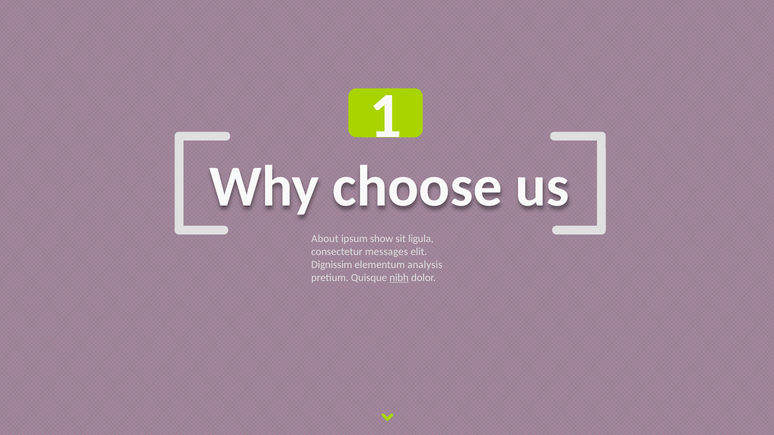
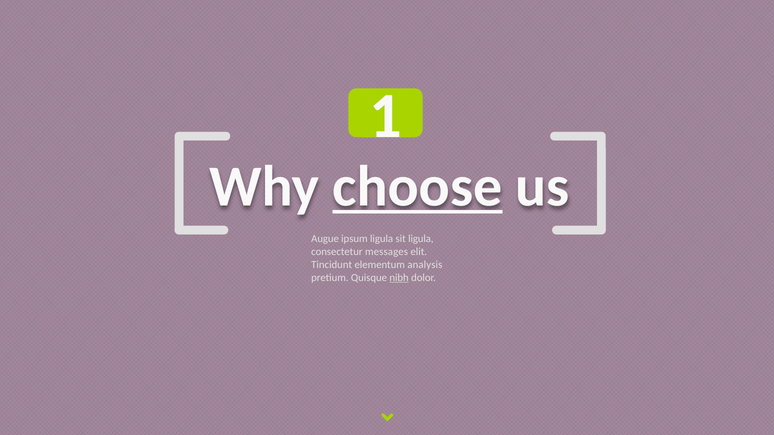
choose underline: none -> present (417, 187)
About: About -> Augue (325, 239)
ipsum show: show -> ligula (382, 239)
Dignissim: Dignissim -> Tincidunt (332, 265)
